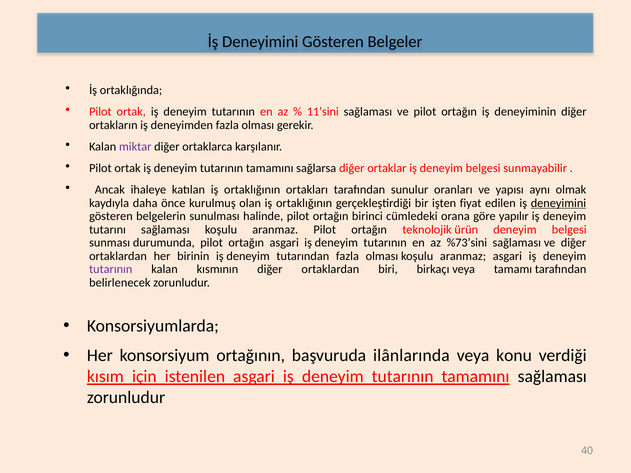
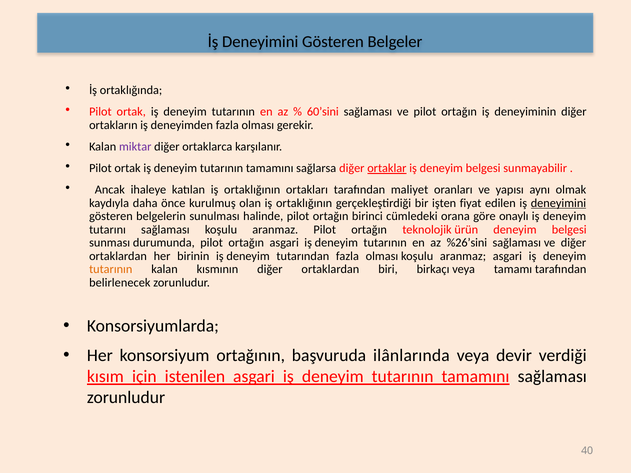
11’sini: 11’sini -> 60’sini (323, 112)
ortaklar underline: none -> present (387, 168)
sunulur: sunulur -> maliyet (410, 190)
yapılır: yapılır -> onaylı (514, 216)
%73’sini: %73’sini -> %26’sini (467, 243)
tutarının colour: purple -> orange (111, 269)
konu: konu -> devir (514, 356)
